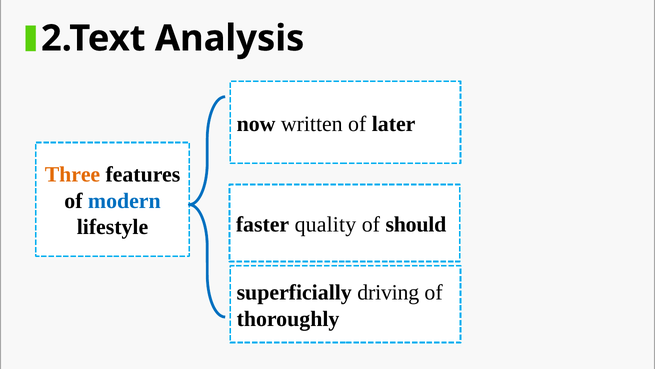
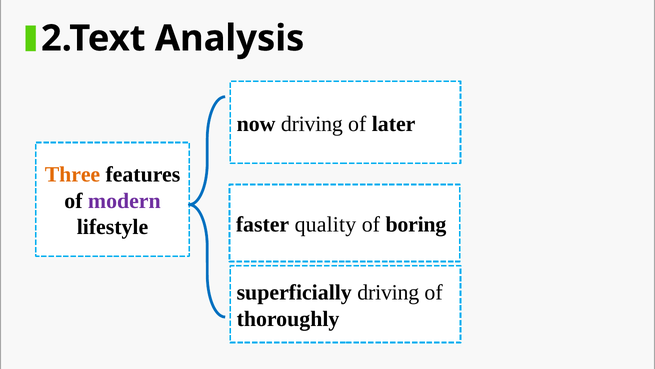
now written: written -> driving (312, 124)
modern colour: blue -> purple (124, 201)
should: should -> boring (416, 224)
